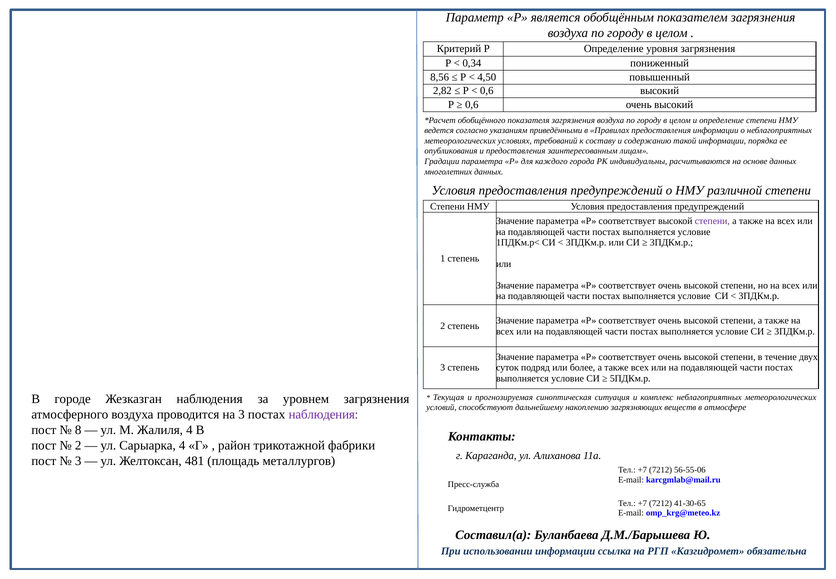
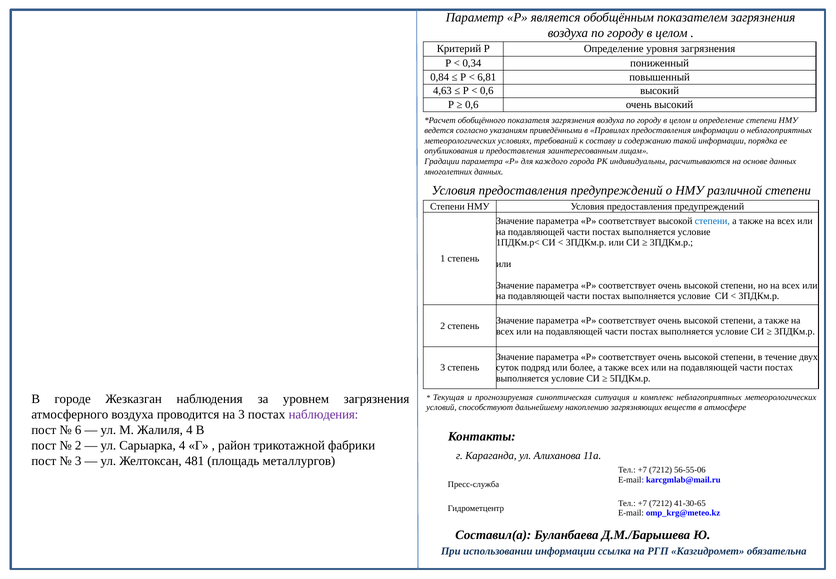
8,56: 8,56 -> 0,84 (440, 77)
4,50: 4,50 -> 6,81 (487, 77)
2,82: 2,82 -> 4,63 (442, 91)
степени colour: purple -> blue (712, 221)
8: 8 -> 6 (78, 430)
